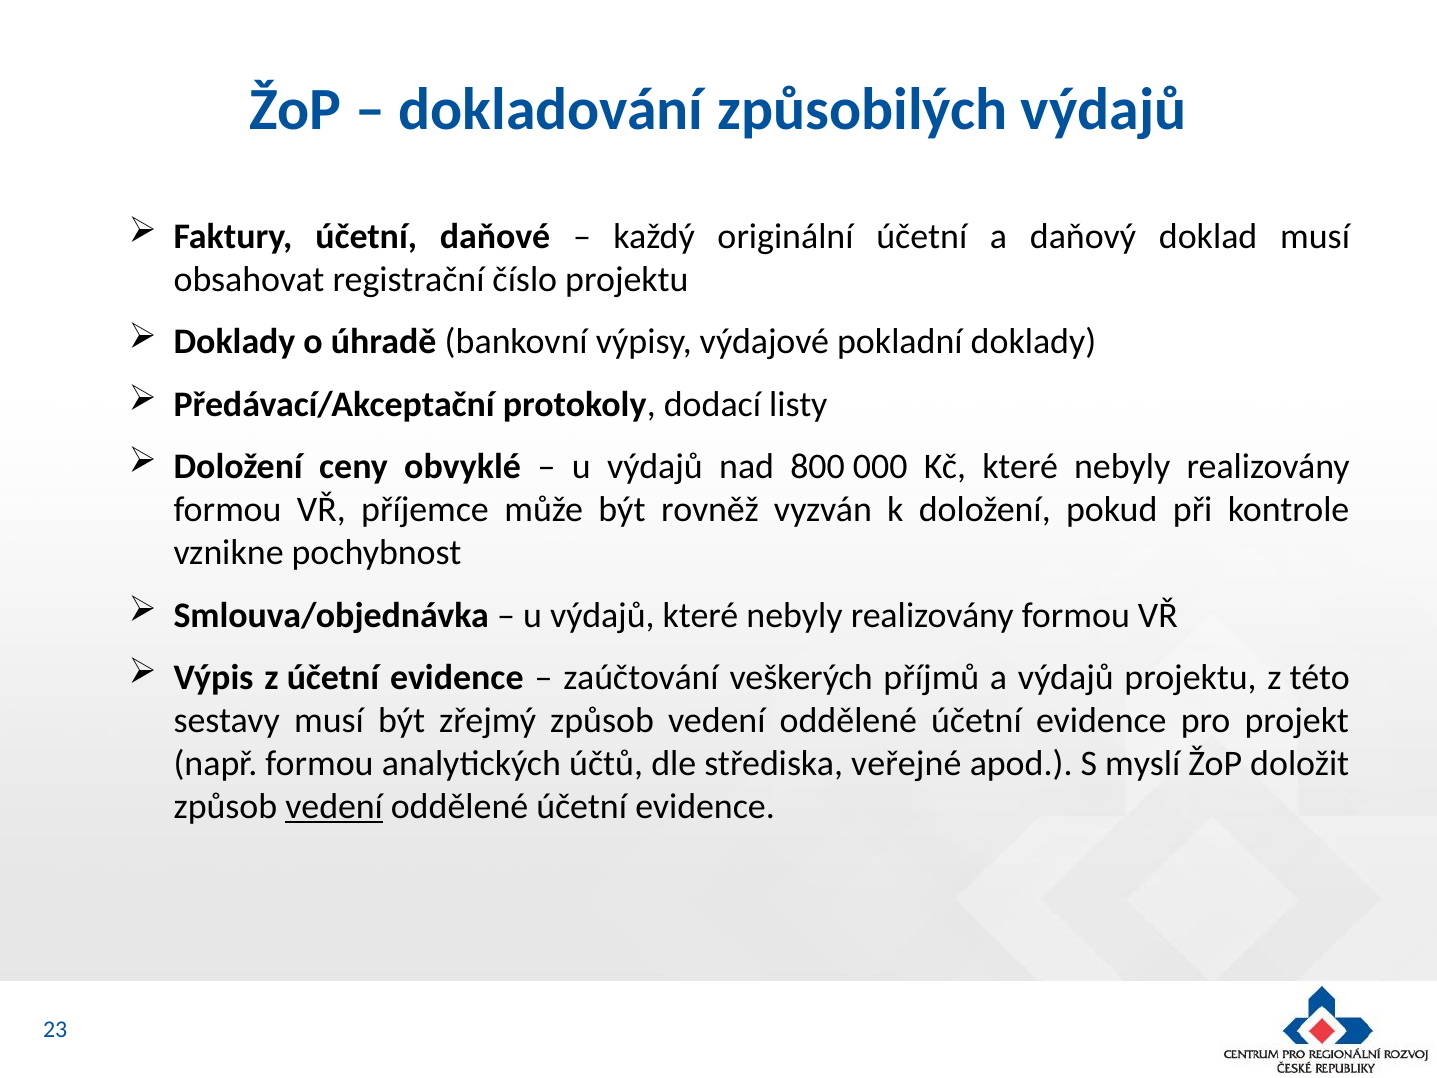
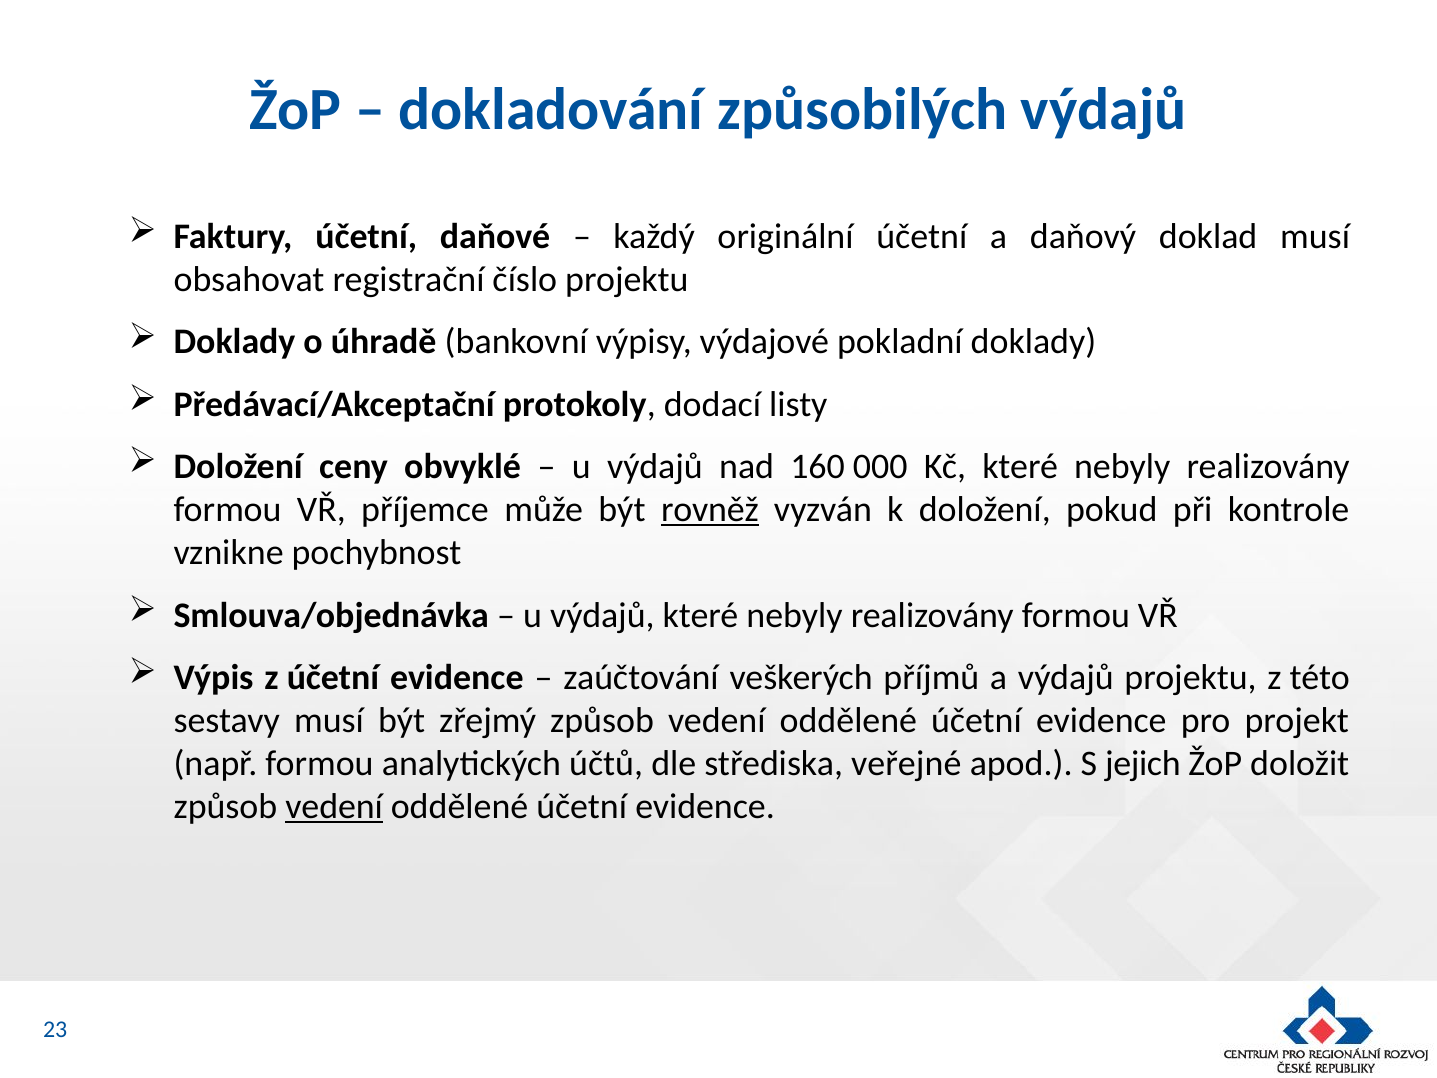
800: 800 -> 160 (818, 467)
rovněž underline: none -> present (710, 510)
myslí: myslí -> jejich (1143, 764)
